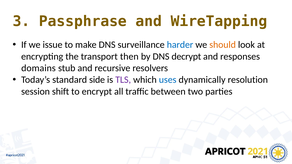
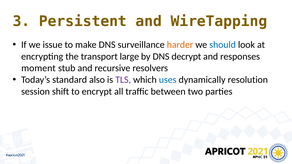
Passphrase: Passphrase -> Persistent (83, 21)
harder colour: blue -> orange (180, 45)
should colour: orange -> blue (223, 45)
then: then -> large (129, 57)
domains: domains -> moment (38, 68)
side: side -> also (97, 80)
